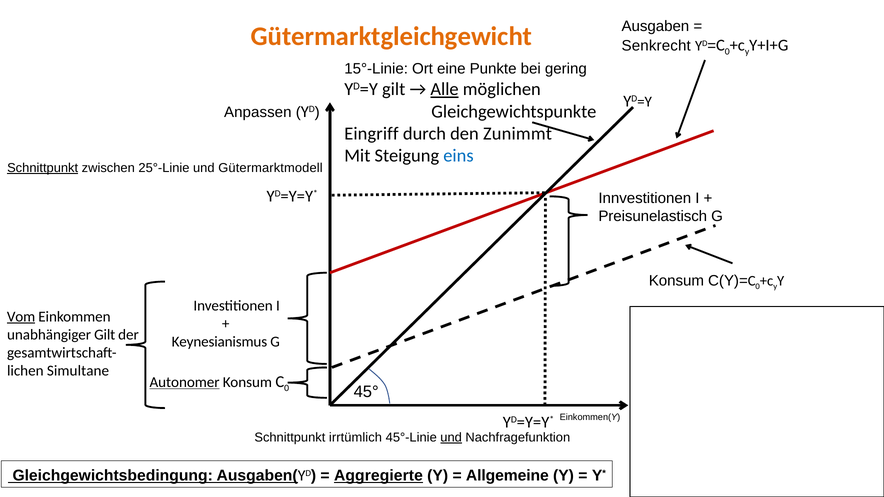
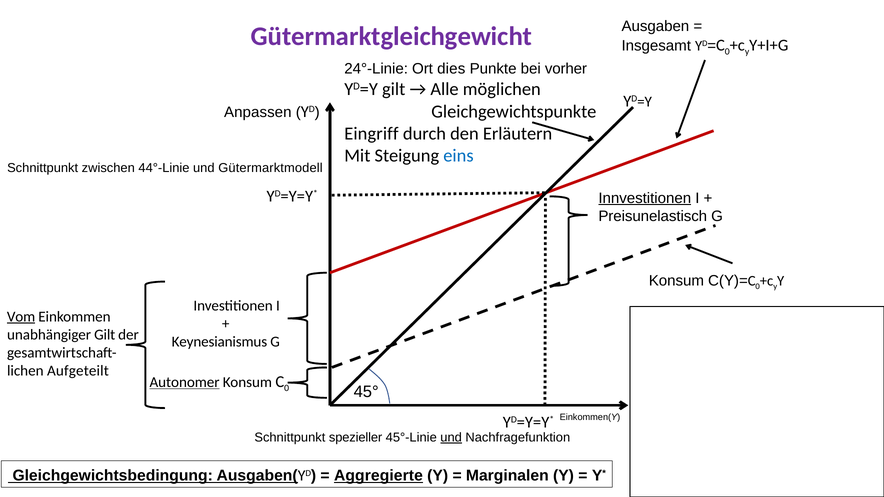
Gütermarktgleichgewicht colour: orange -> purple (391, 36)
Senkrecht: Senkrecht -> Insgesamt (656, 46)
15°-Linie: 15°-Linie -> 24°-Linie (376, 69)
eine: eine -> dies (451, 69)
gering: gering -> vorher (566, 69)
Alle underline: present -> none (445, 89)
Zunimmt: Zunimmt -> Erläutern (518, 134)
Schnittpunkt underline: present -> none (43, 168)
25°-Linie: 25°-Linie -> 44°-Linie (164, 168)
Innvestitionen underline: none -> present (645, 198)
Simultane: Simultane -> Aufgeteilt (78, 371)
irrtümlich: irrtümlich -> spezieller (356, 438)
Allgemeine: Allgemeine -> Marginalen (507, 476)
